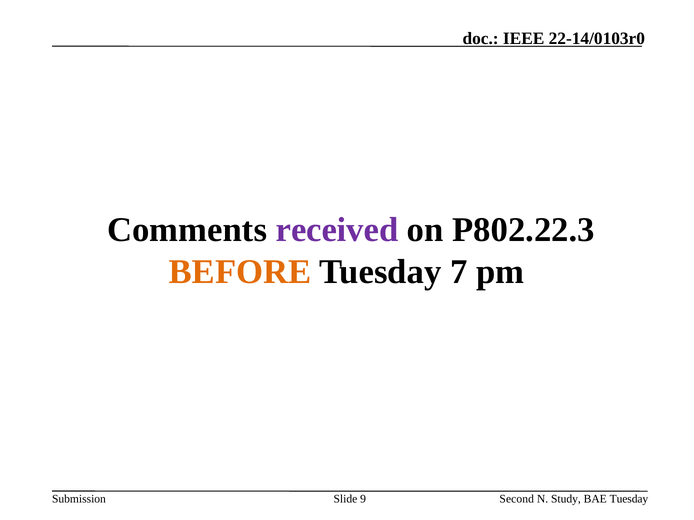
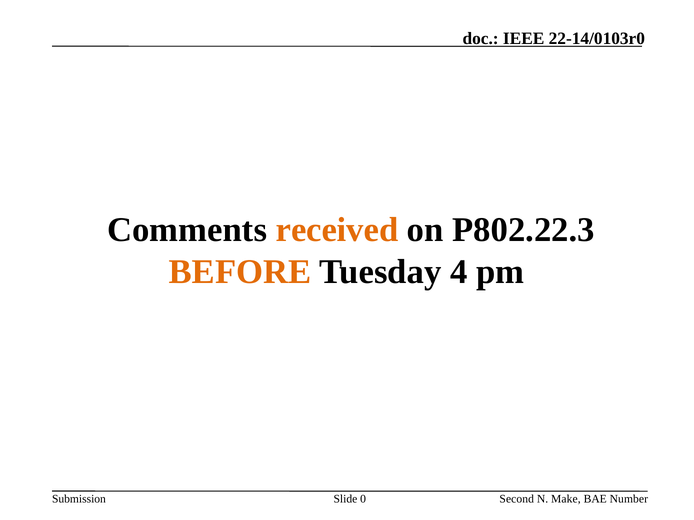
received colour: purple -> orange (337, 230)
7: 7 -> 4 (459, 272)
9: 9 -> 0 (363, 499)
Study: Study -> Make (566, 499)
BAE Tuesday: Tuesday -> Number (629, 499)
